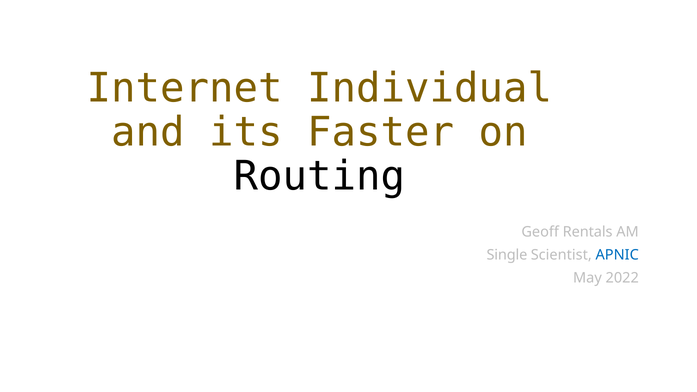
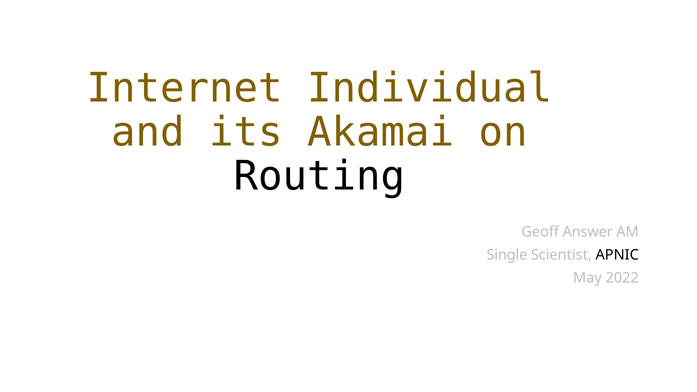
Faster: Faster -> Akamai (381, 132)
Rentals: Rentals -> Answer (588, 232)
APNIC colour: blue -> black (617, 255)
